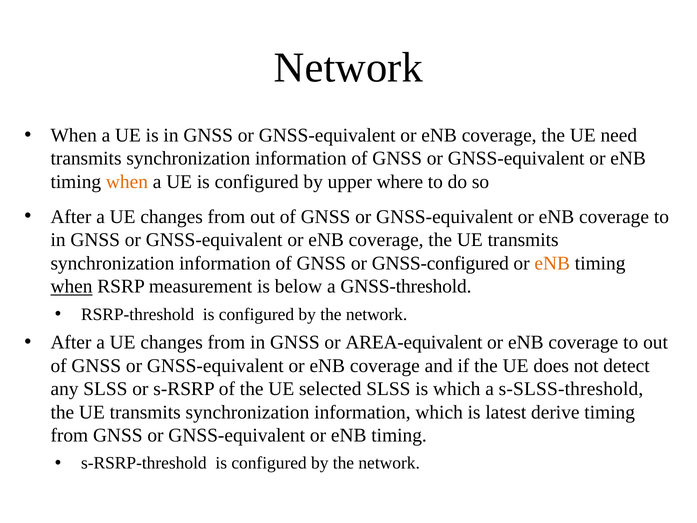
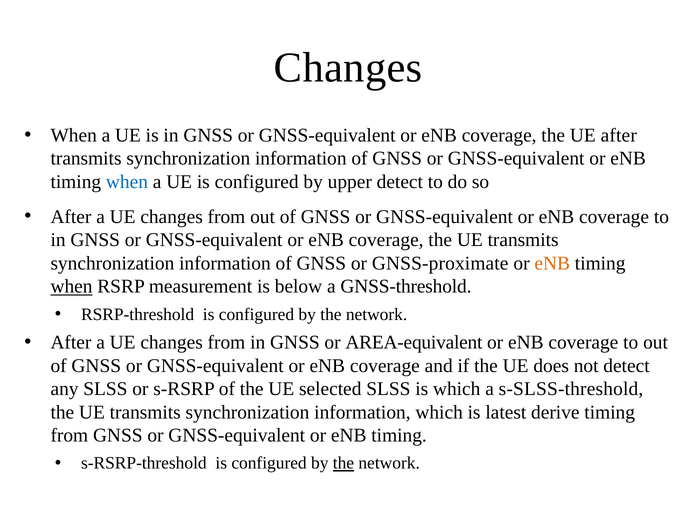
Network: Network -> Changes (348, 67)
UE need: need -> after (619, 135)
when colour: orange -> blue (127, 182)
upper where: where -> detect (400, 182)
GNSS-configured: GNSS-configured -> GNSS-proximate (440, 263)
the underline: none -> present (343, 463)
